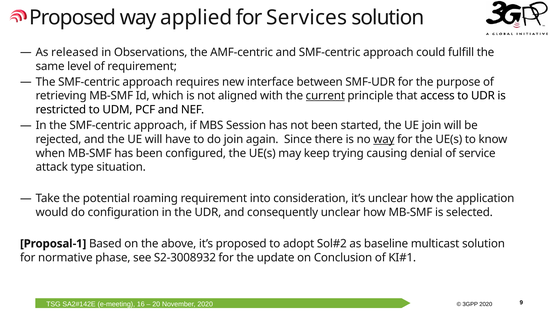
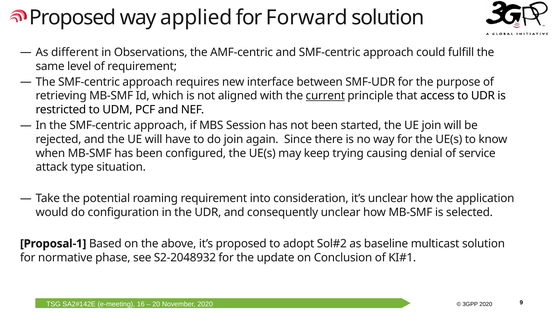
Services: Services -> Forward (307, 18)
released: released -> different (75, 52)
way underline: present -> none (384, 139)
S2-3008932: S2-3008932 -> S2-2048932 (185, 257)
